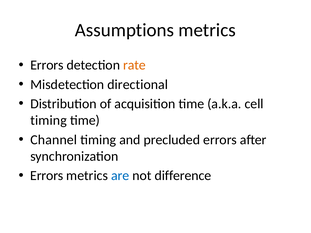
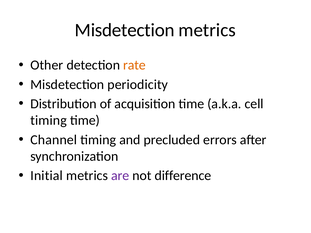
Assumptions: Assumptions -> Misdetection (125, 30)
Errors: Errors -> Other (47, 65)
directional: directional -> periodicity (138, 85)
Errors: Errors -> Initial (47, 176)
are colour: blue -> purple (120, 176)
